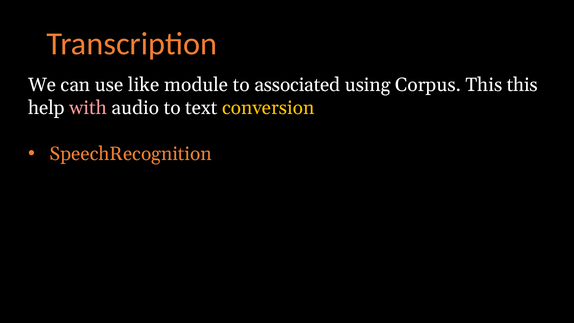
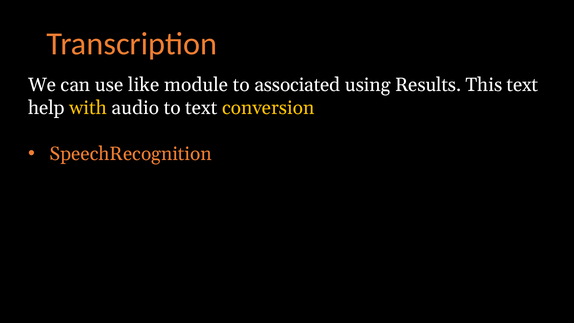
Corpus: Corpus -> Results (428, 85)
This this: this -> text (522, 85)
with colour: pink -> yellow (88, 108)
